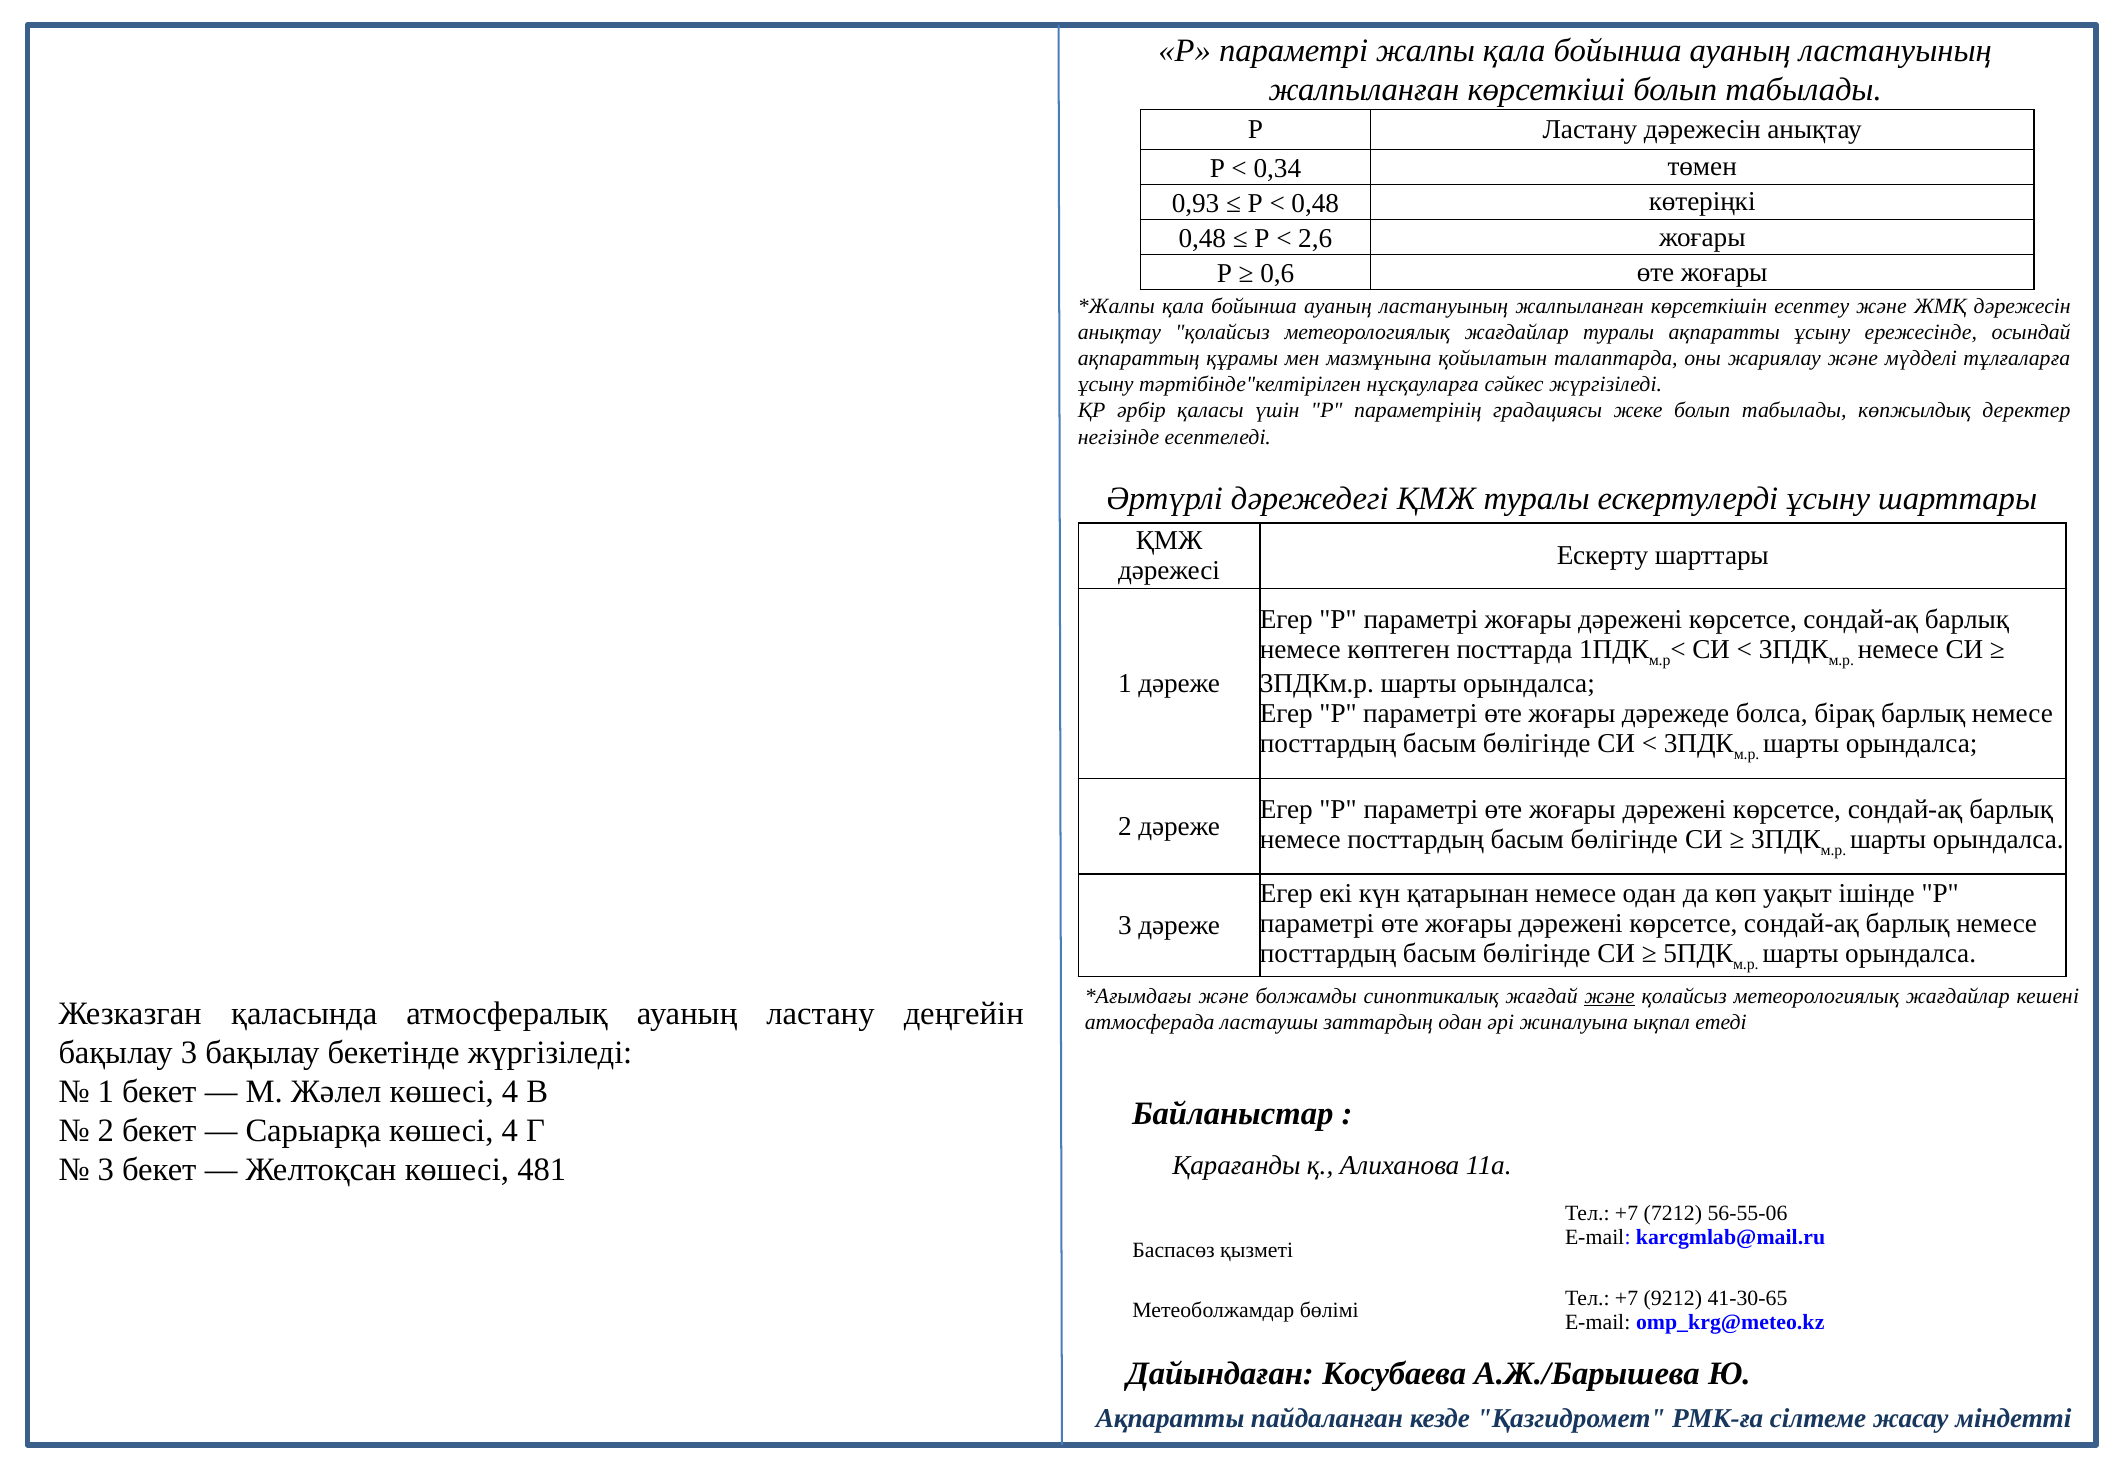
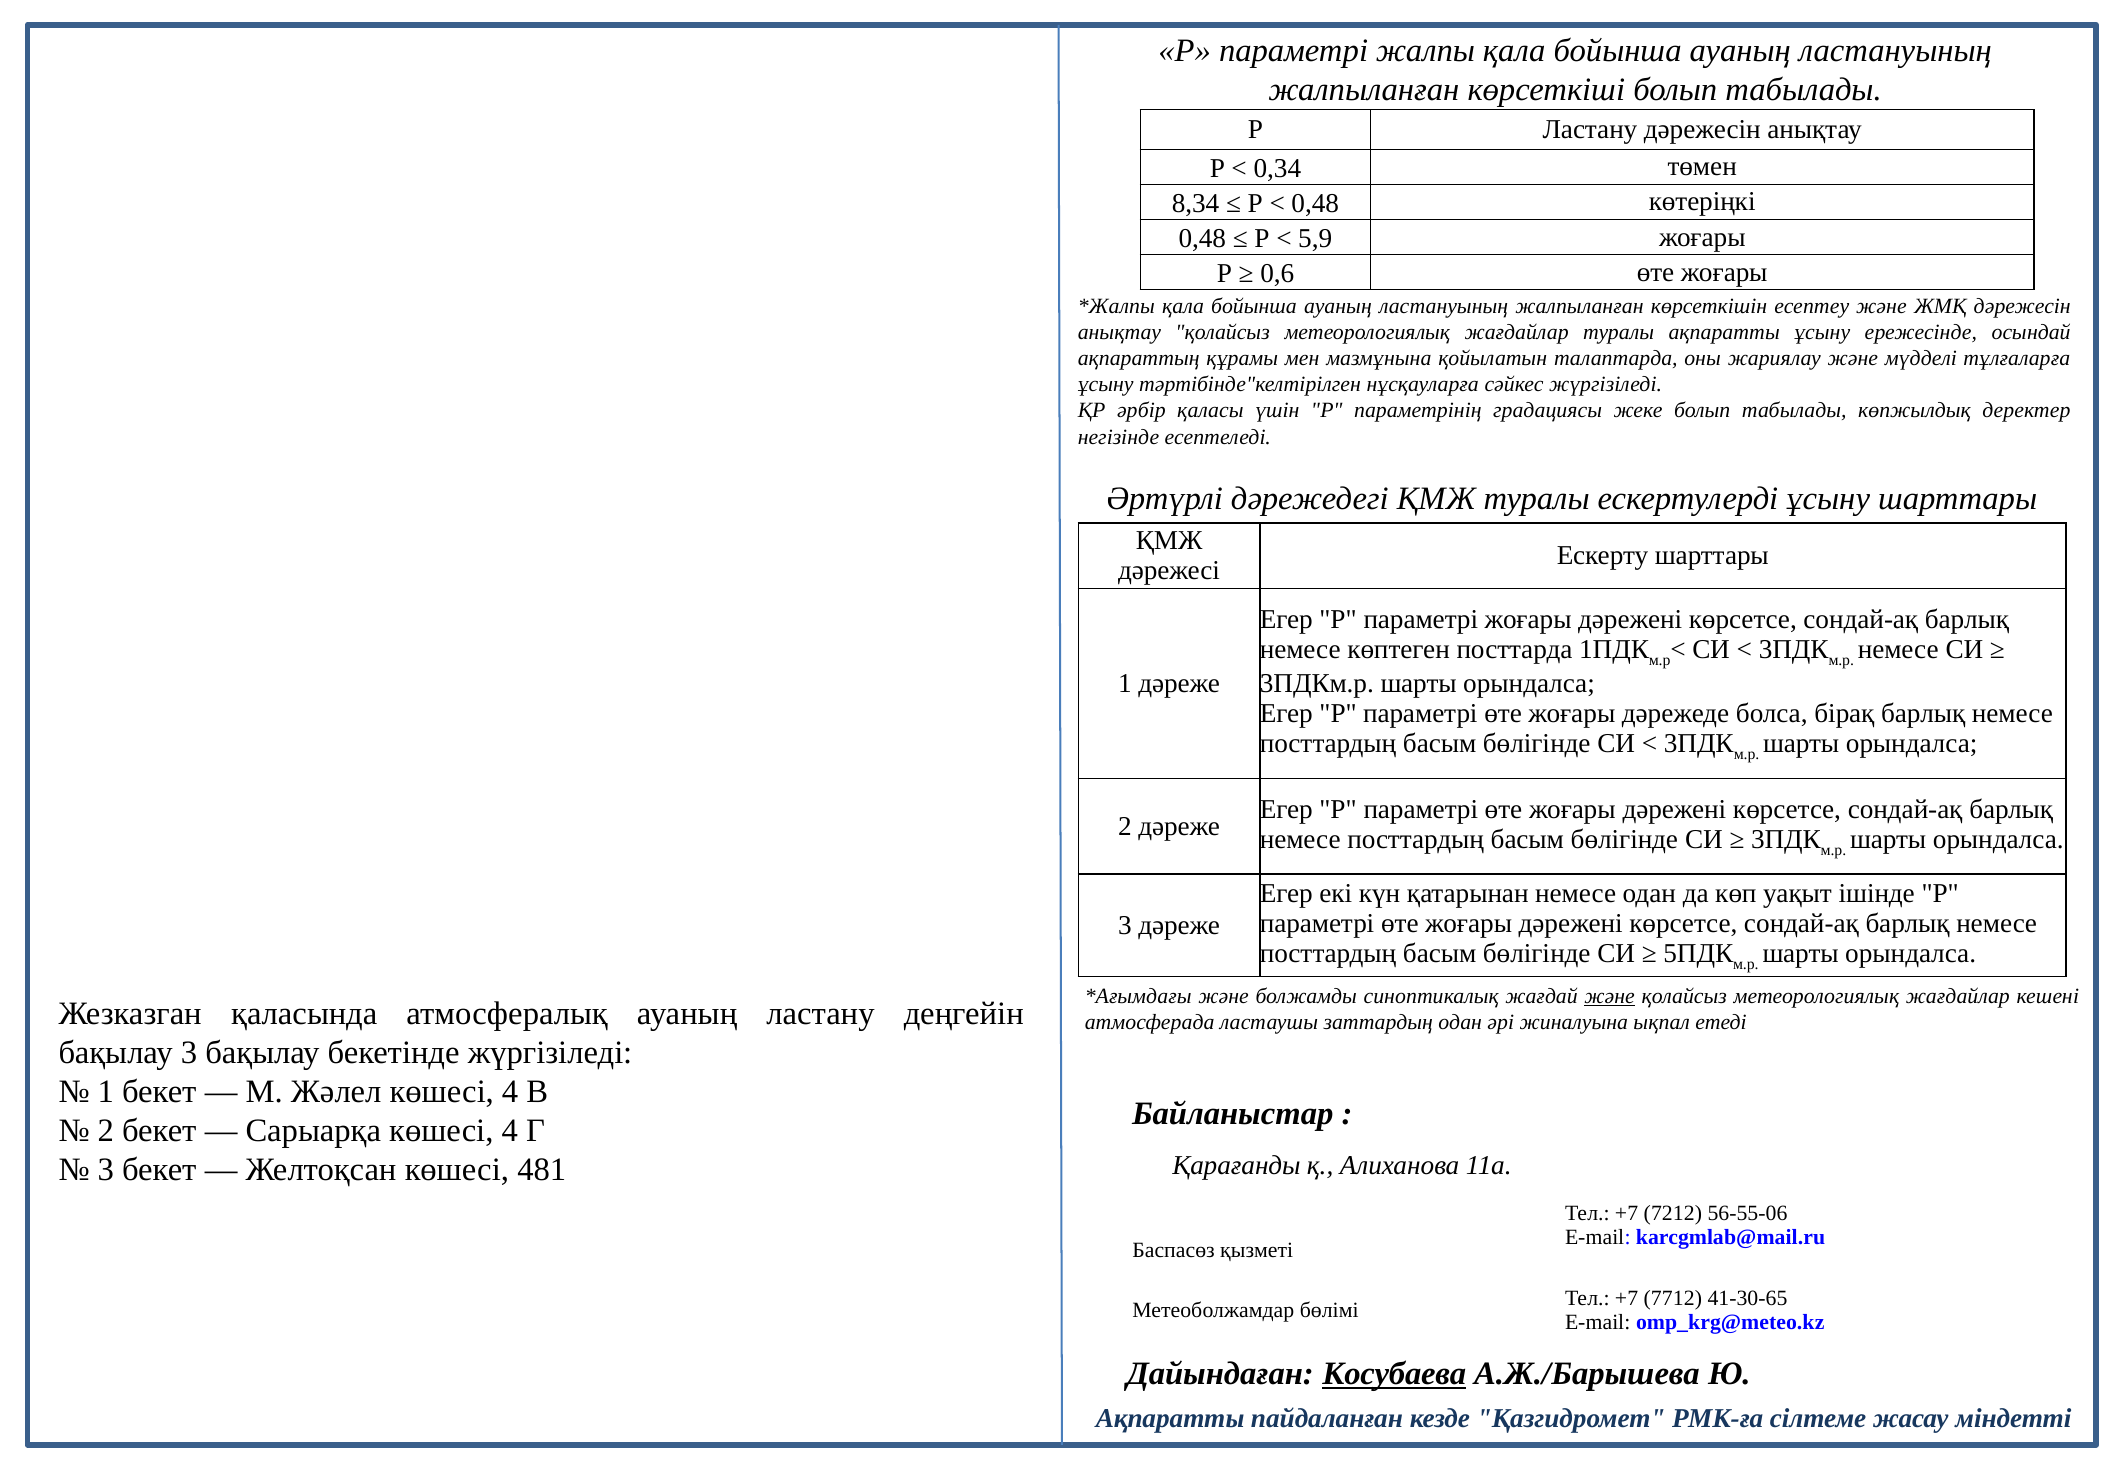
0,93: 0,93 -> 8,34 (1196, 203)
2,6: 2,6 -> 5,9 (1315, 238)
9212: 9212 -> 7712 (1673, 1299)
Косубаева underline: none -> present (1394, 1374)
